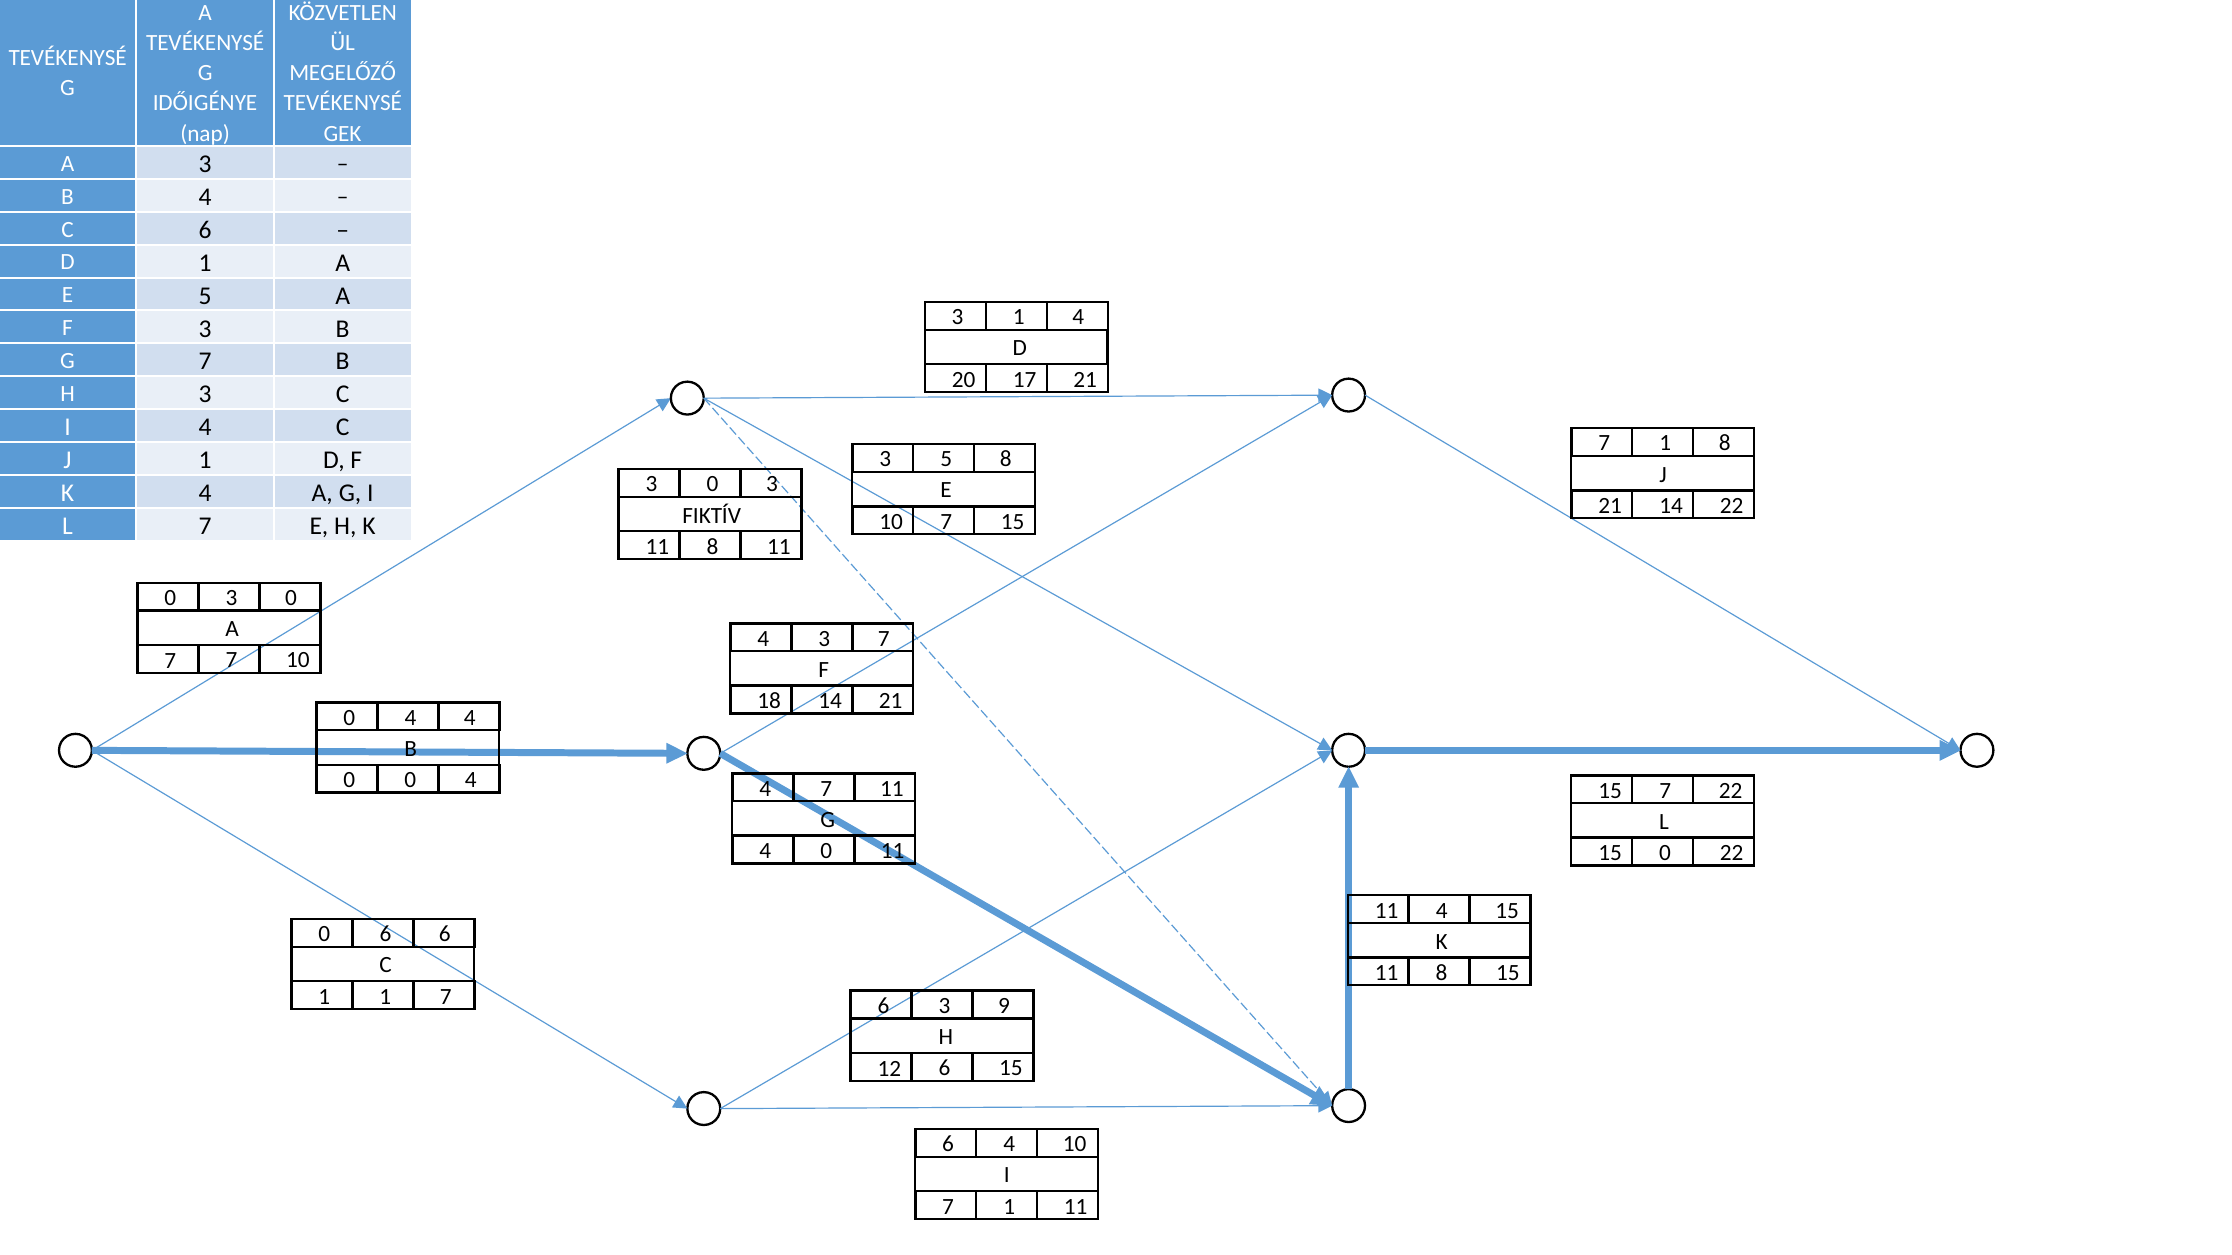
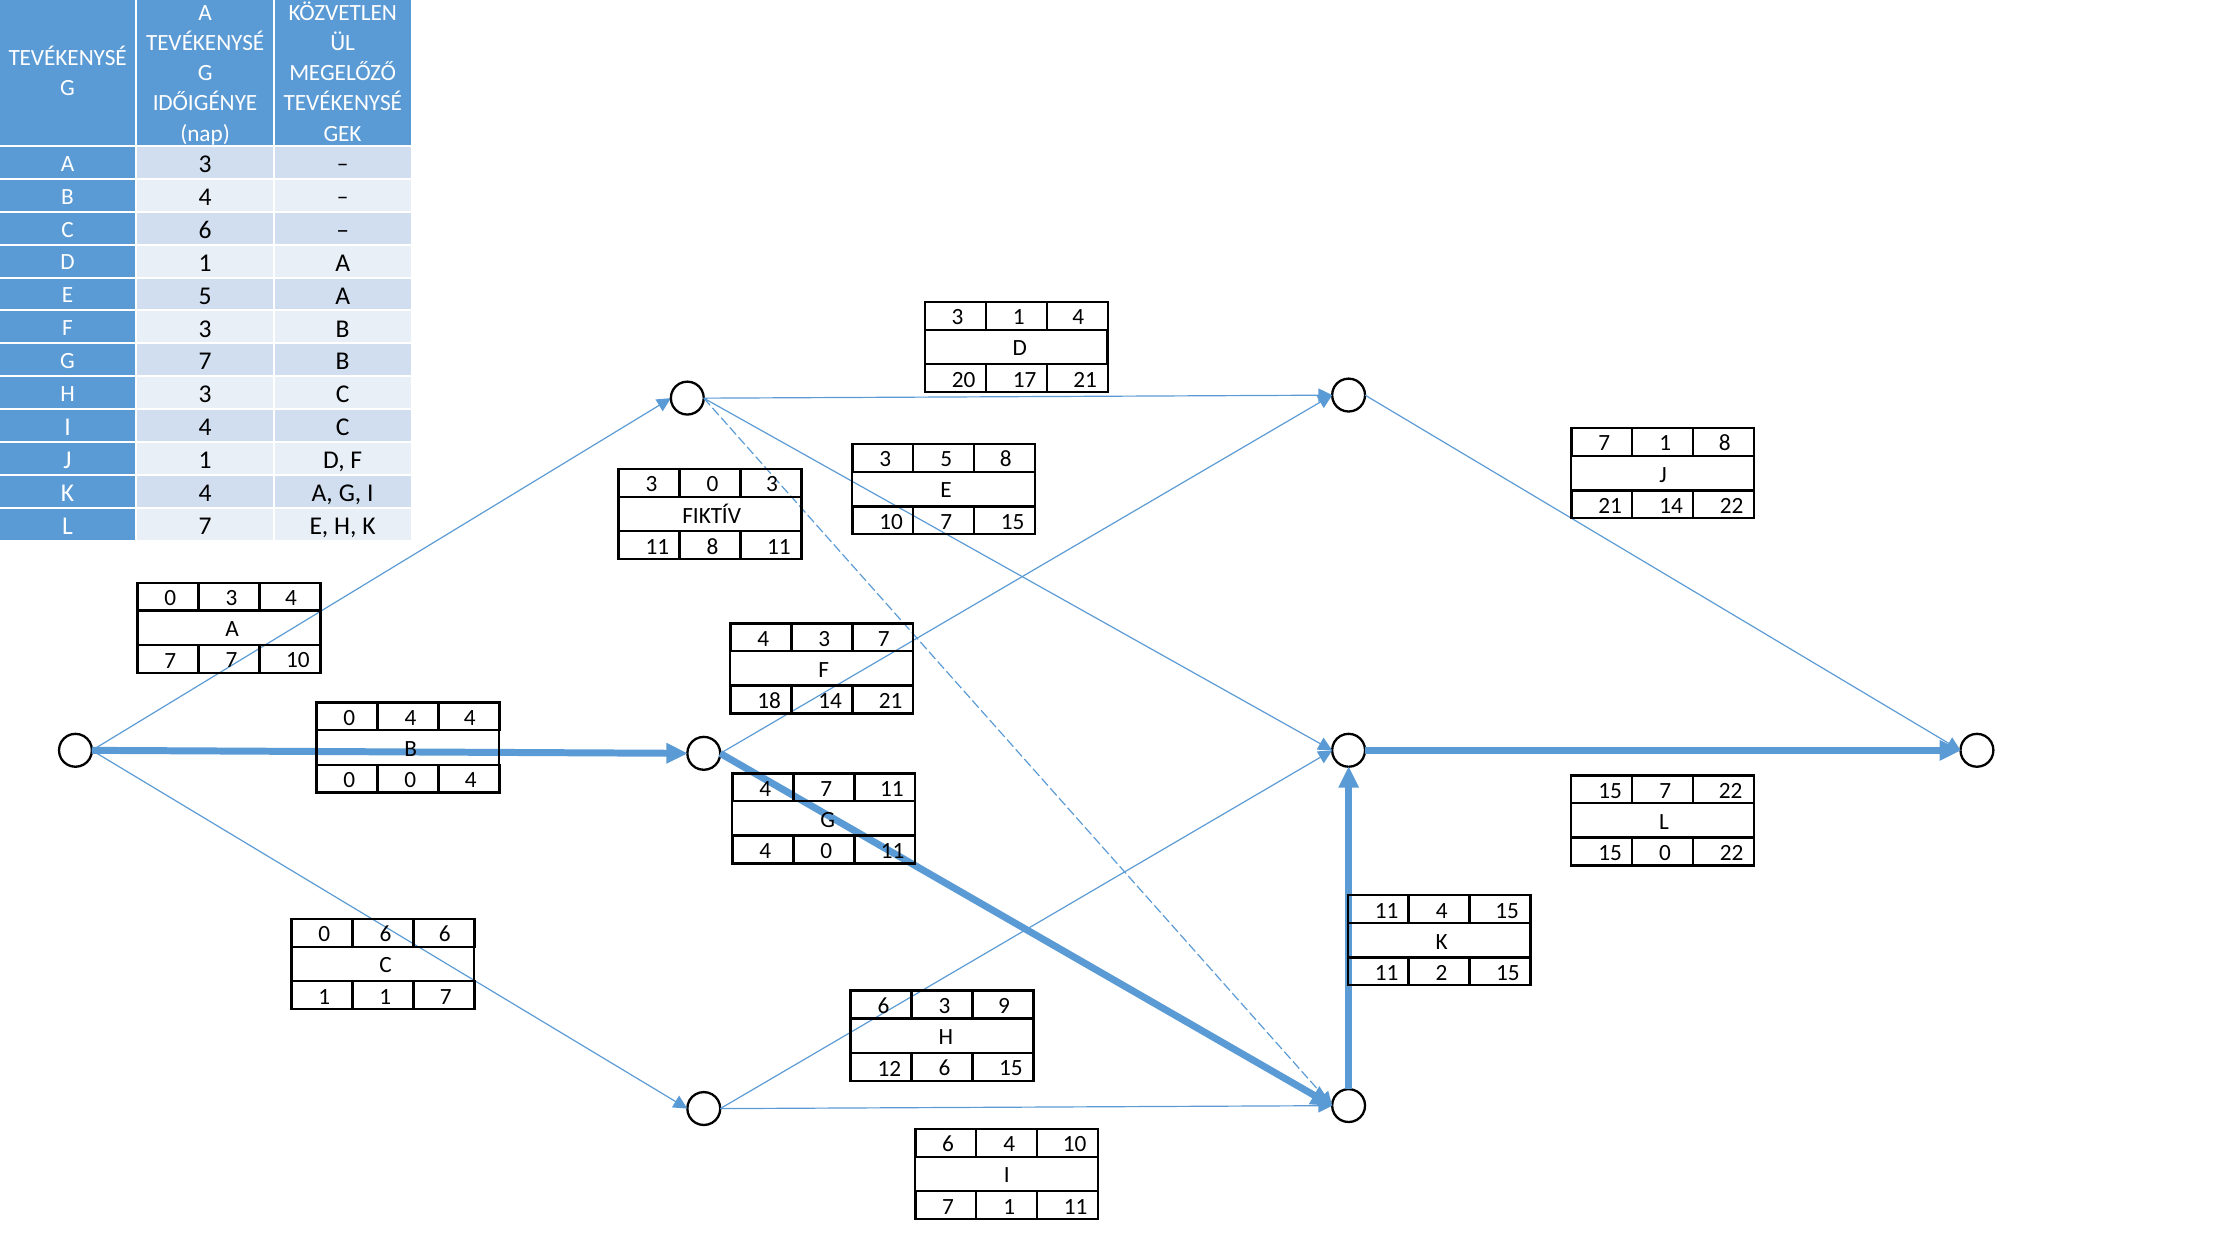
0 3 0: 0 -> 4 (291, 598)
8: 8 -> 2 (1442, 973)
